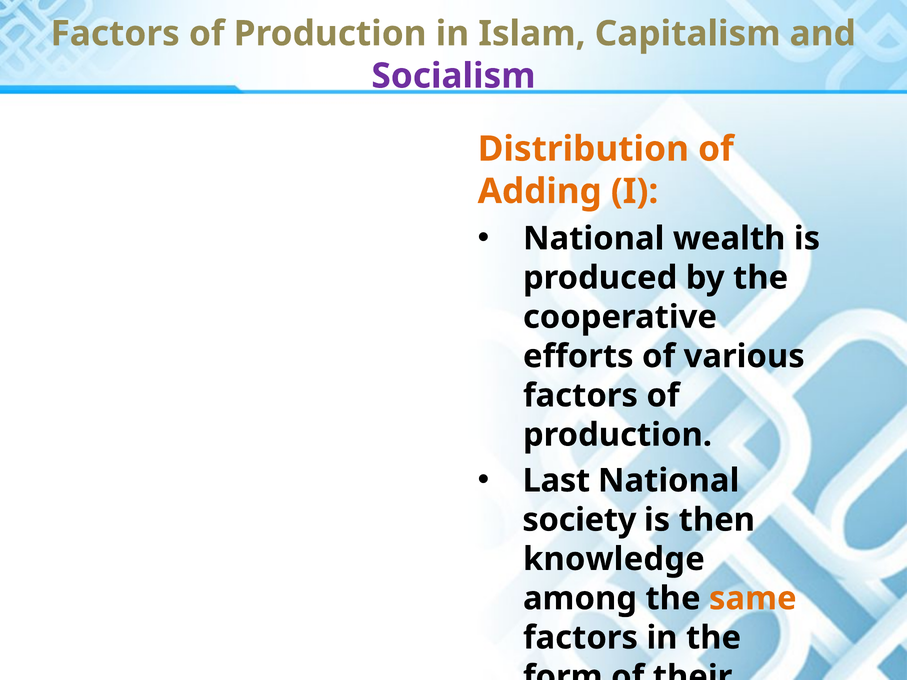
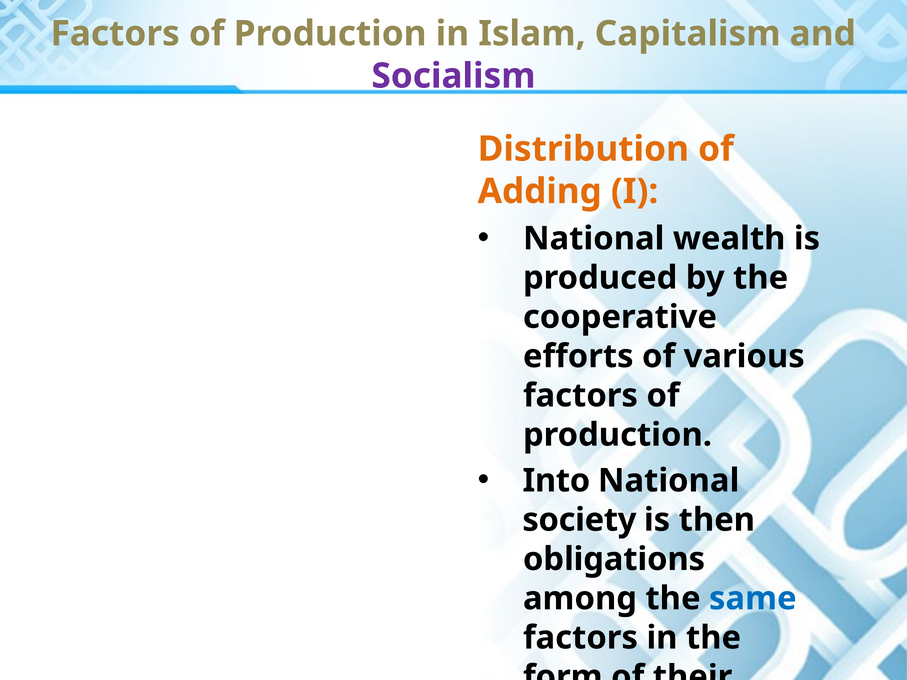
Last: Last -> Into (556, 481)
knowledge: knowledge -> obligations (614, 559)
same colour: orange -> blue (753, 599)
